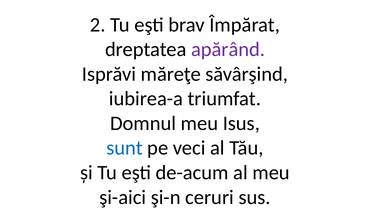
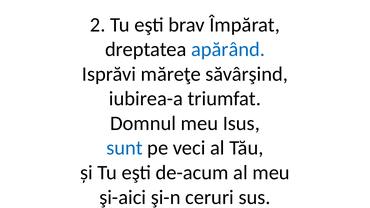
apărând colour: purple -> blue (228, 49)
